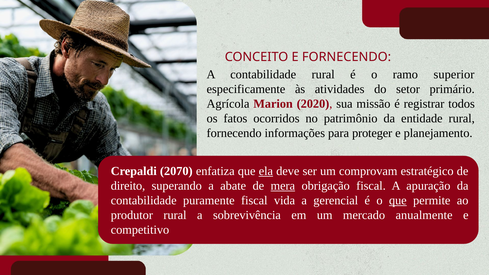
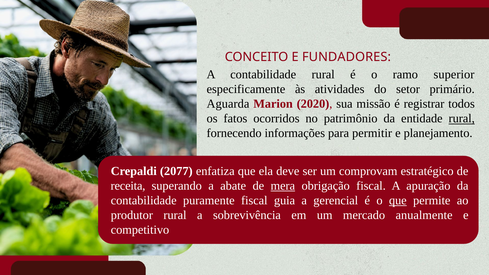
E FORNECENDO: FORNECENDO -> FUNDADORES (346, 57)
Agrícola: Agrícola -> Aguarda (228, 104)
rural underline: none -> present (462, 119)
proteger: proteger -> permitir (372, 133)
2070: 2070 -> 2077 (176, 171)
ela underline: present -> none (266, 171)
direito: direito -> receita (128, 186)
vida: vida -> guia (285, 200)
